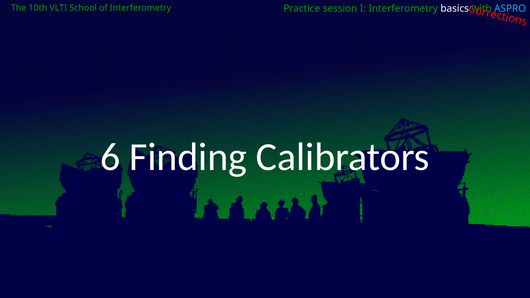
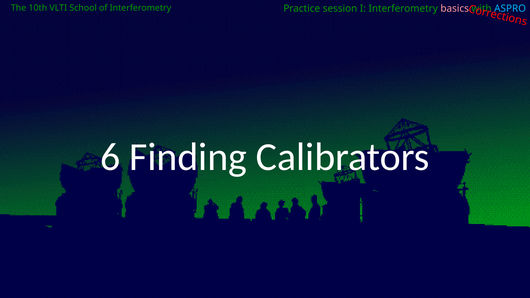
basics colour: white -> pink (455, 9)
